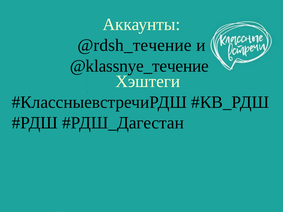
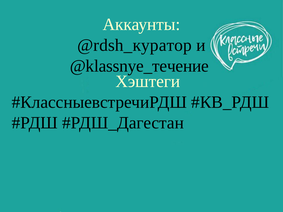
@rdsh_течение: @rdsh_течение -> @rdsh_куратор (135, 45)
